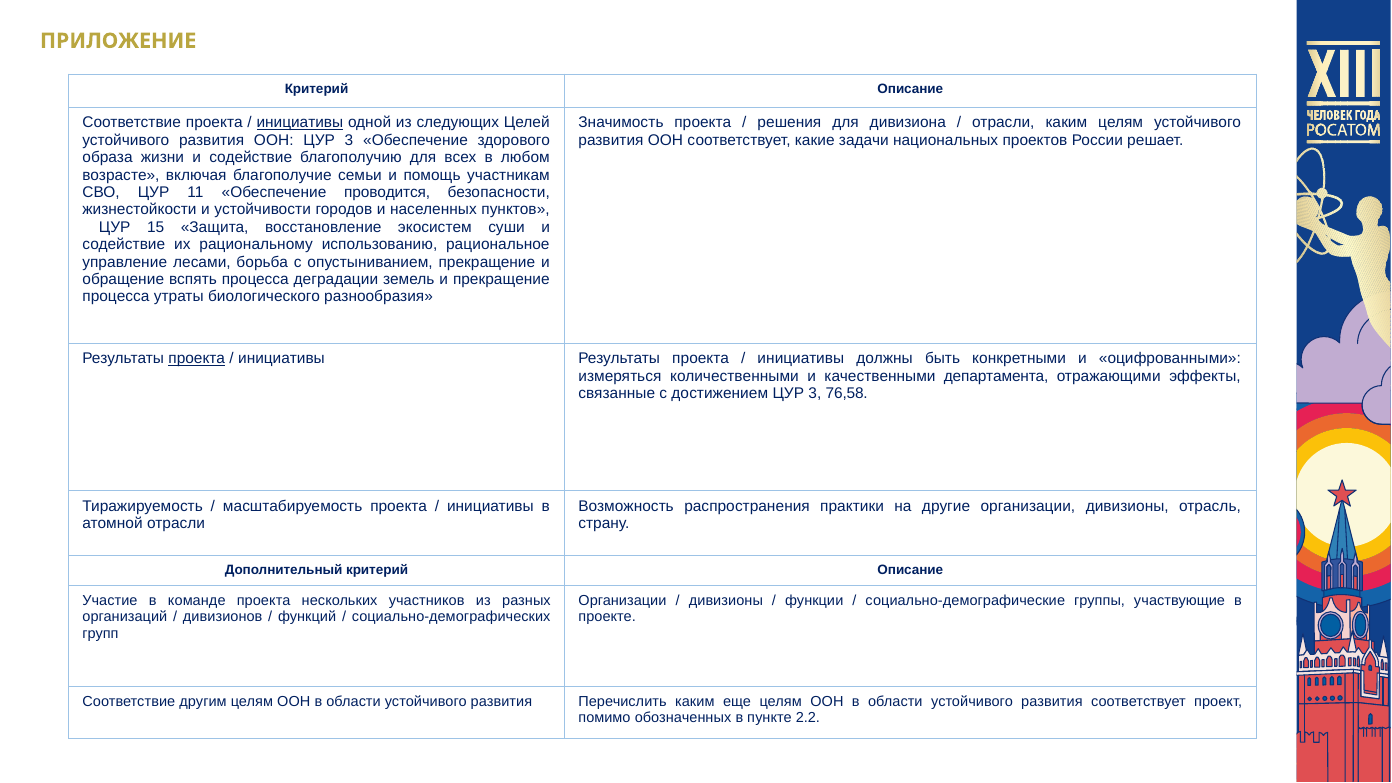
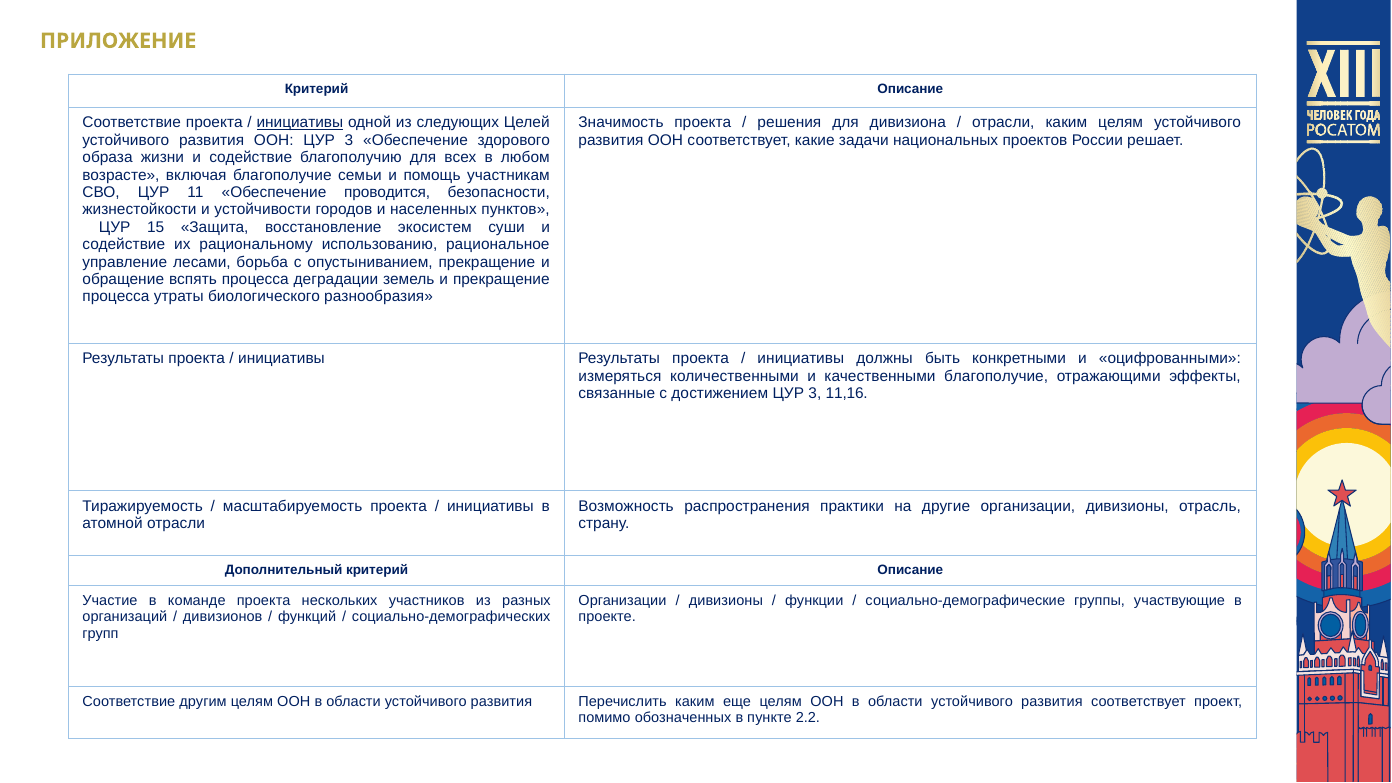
проекта underline: present -> none (197, 359)
качественными департамента: департамента -> благополучие (996, 376)
76,58: 76,58 -> 11,16 (847, 394)
